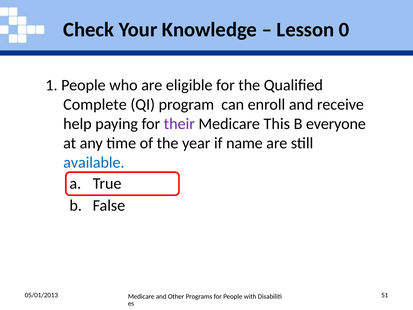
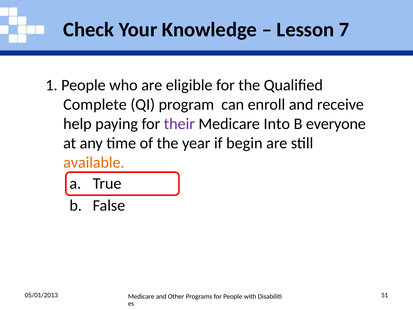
0: 0 -> 7 (344, 30)
This: This -> Into (277, 124)
name: name -> begin (244, 143)
available colour: blue -> orange (94, 162)
